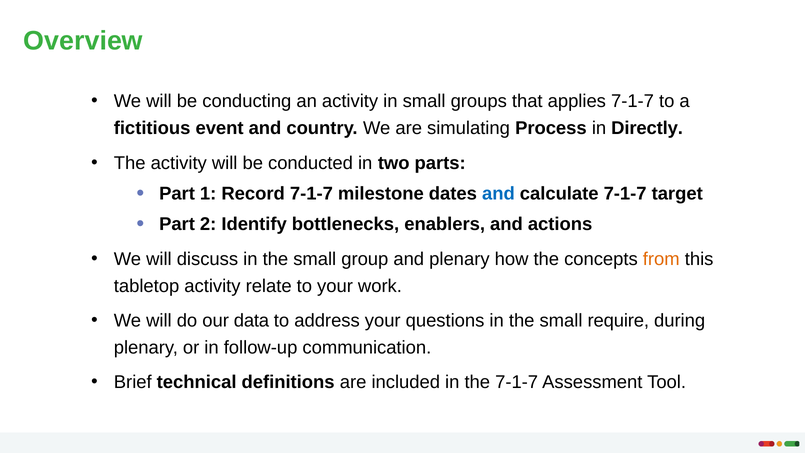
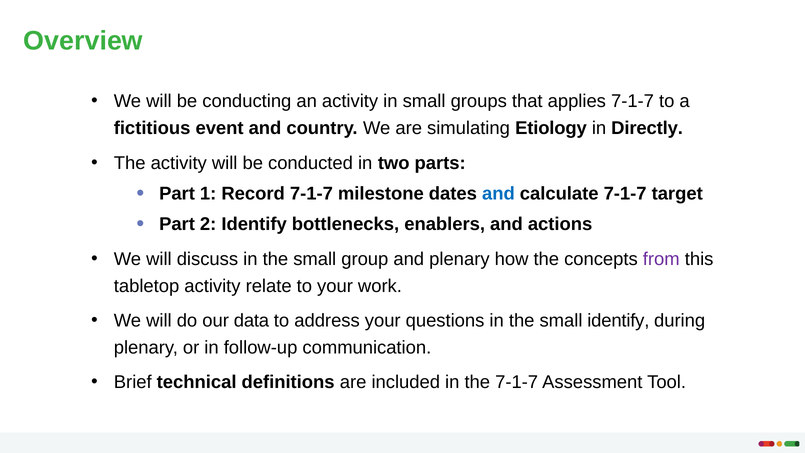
Process: Process -> Etiology (551, 128)
from colour: orange -> purple (661, 259)
small require: require -> identify (618, 321)
